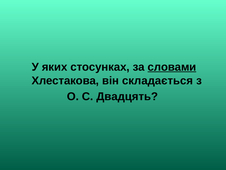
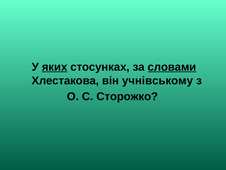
яких underline: none -> present (55, 67)
складається: складається -> учнівському (158, 80)
Двадцять: Двадцять -> Сторожко (127, 96)
